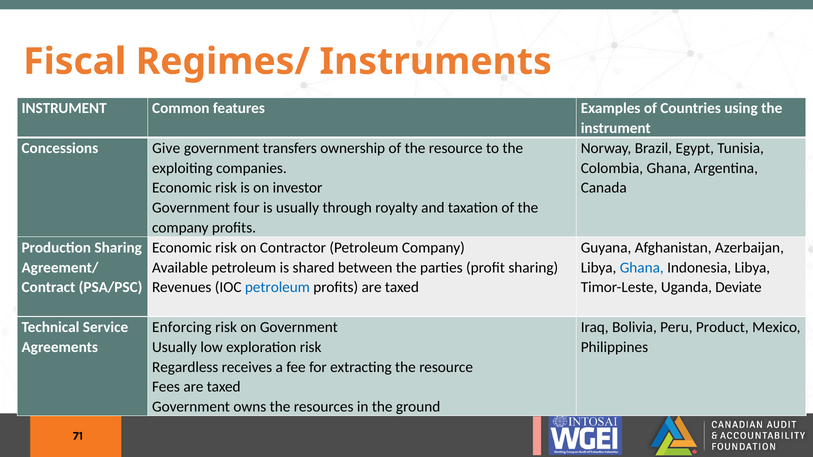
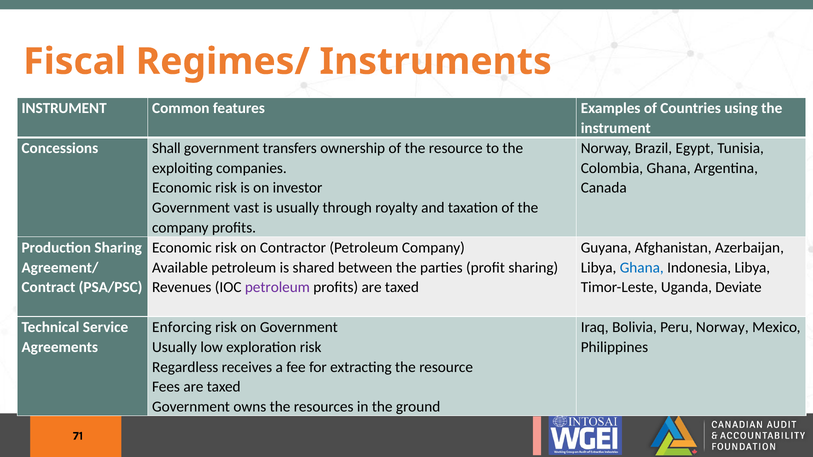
Give: Give -> Shall (166, 148)
four: four -> vast (246, 208)
petroleum colour: blue -> purple (277, 288)
Peru Product: Product -> Norway (722, 327)
